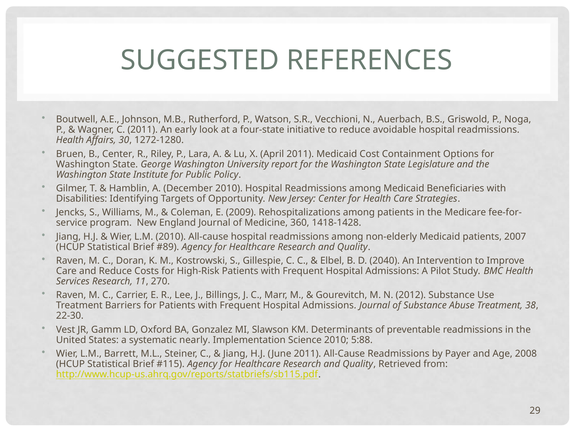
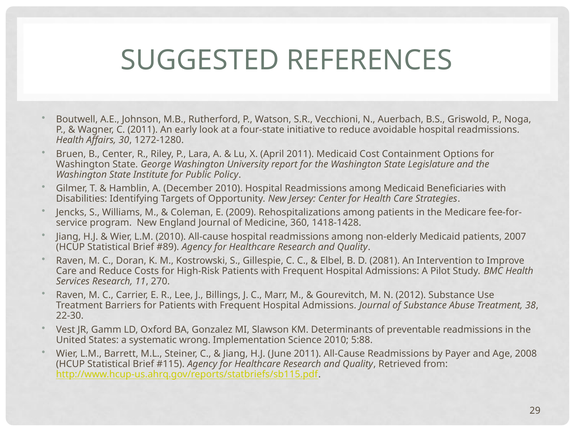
2040: 2040 -> 2081 (385, 261)
nearly: nearly -> wrong (195, 340)
